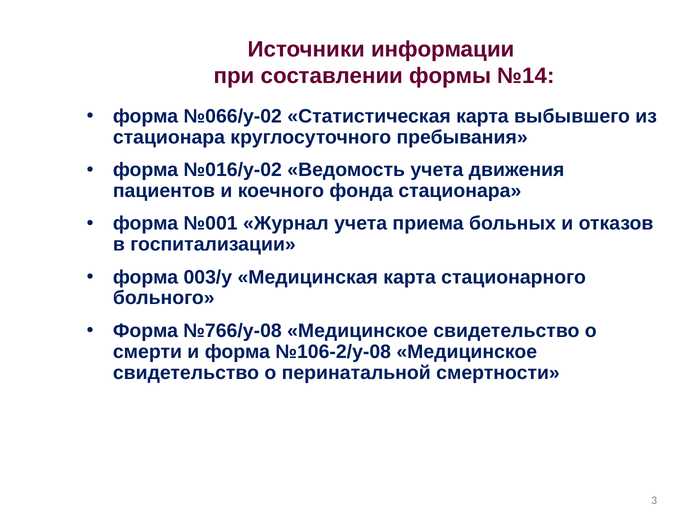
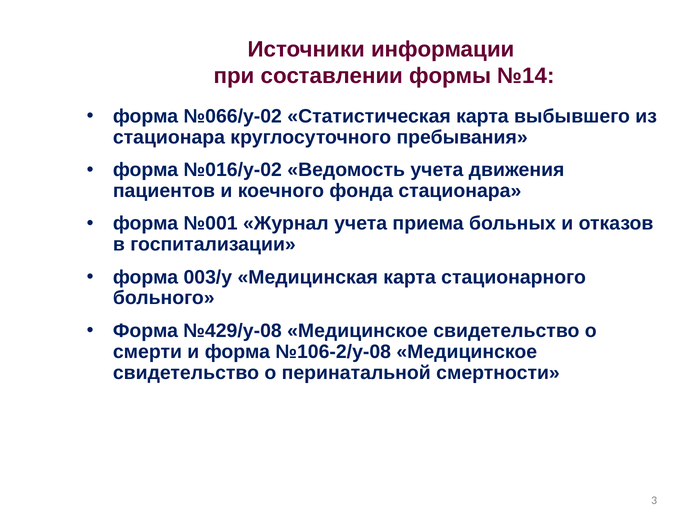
№766/у-08: №766/у-08 -> №429/у-08 (233, 331)
